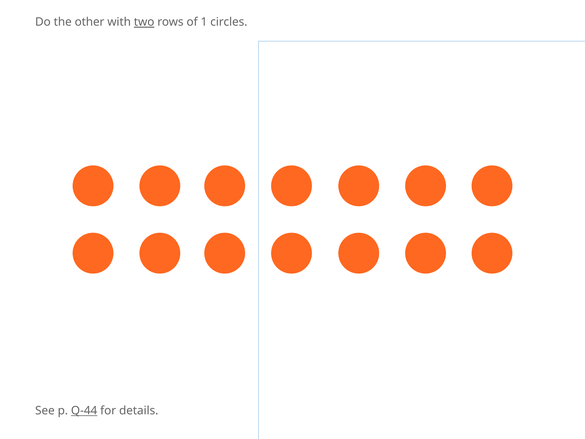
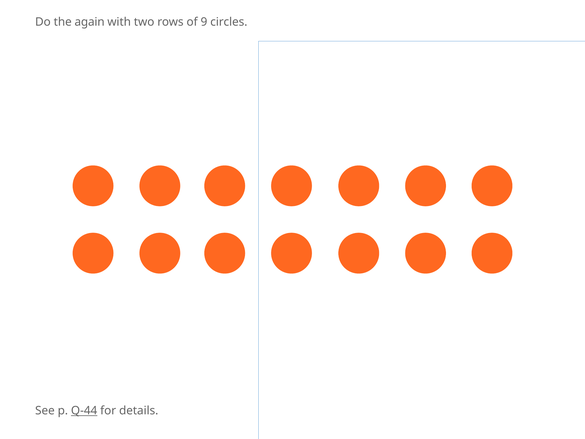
other: other -> again (90, 22)
two underline: present -> none (144, 22)
1: 1 -> 9 (204, 22)
